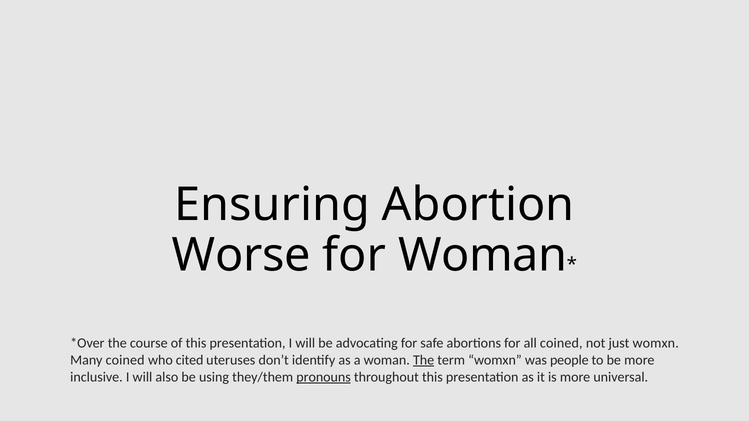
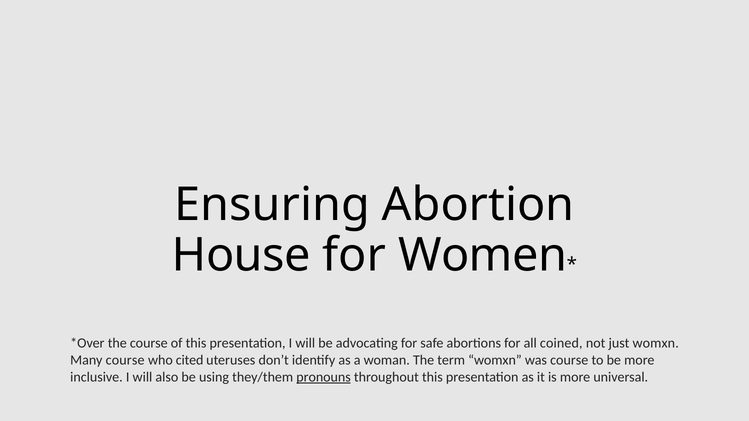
Worse: Worse -> House (241, 256)
for Woman: Woman -> Women (483, 256)
Many coined: coined -> course (125, 360)
The underline: present -> none (424, 360)
was people: people -> course (569, 360)
